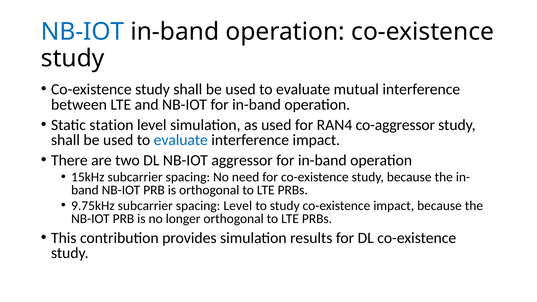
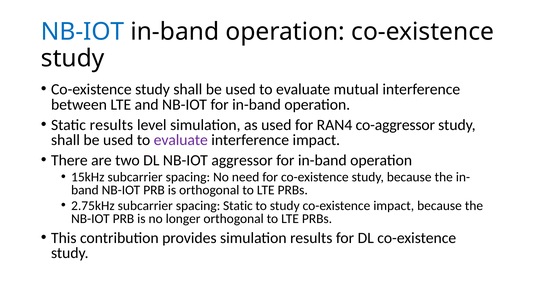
Static station: station -> results (111, 125)
evaluate colour: blue -> purple (181, 140)
9.75kHz: 9.75kHz -> 2.75kHz (93, 206)
spacing Level: Level -> Static (238, 206)
